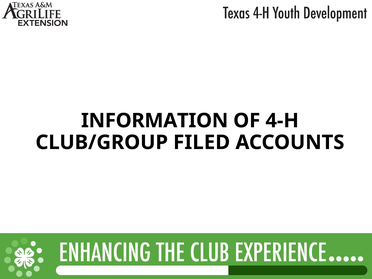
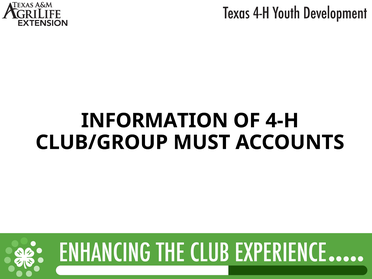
FILED: FILED -> MUST (202, 142)
